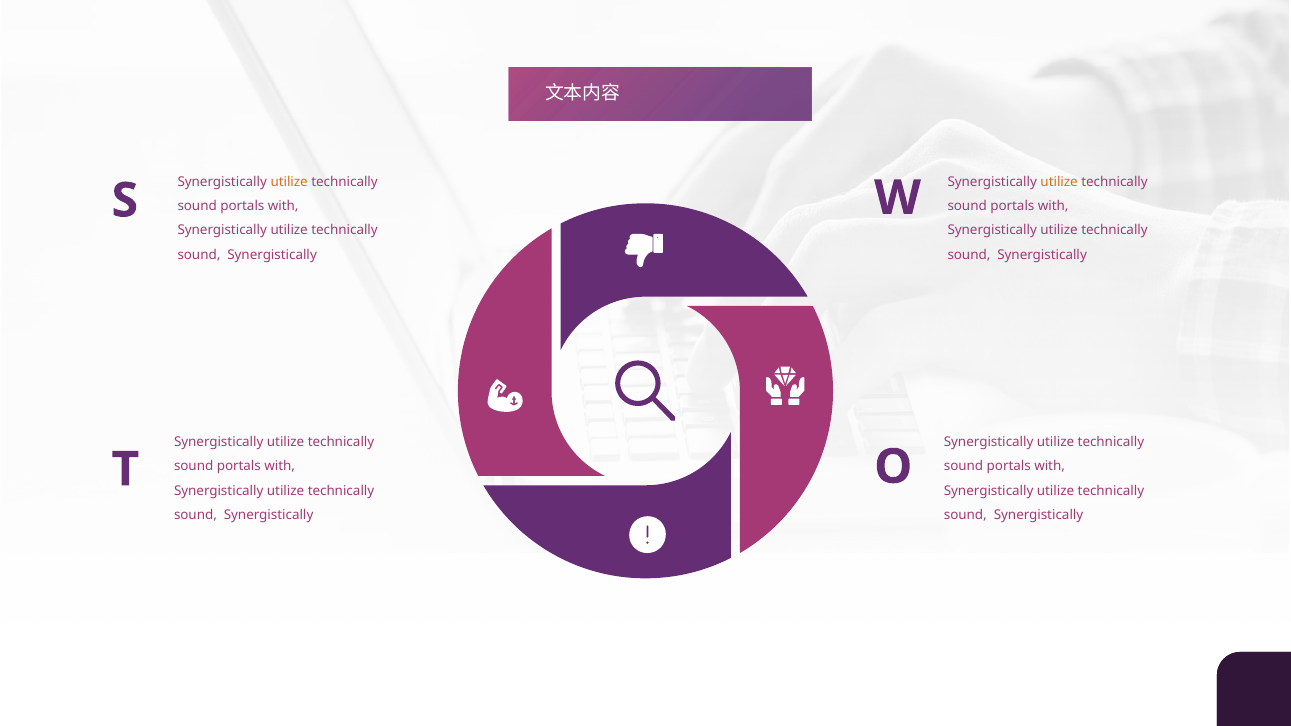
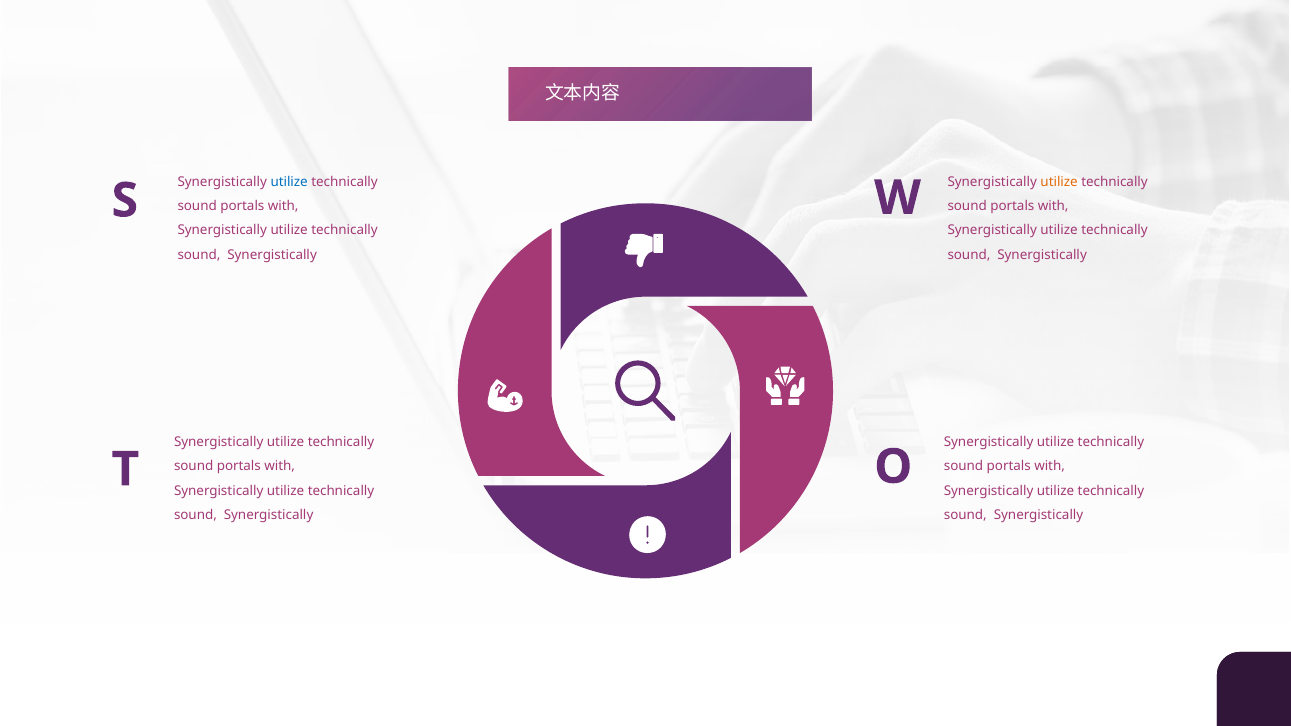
utilize colour: orange -> blue (289, 182)
